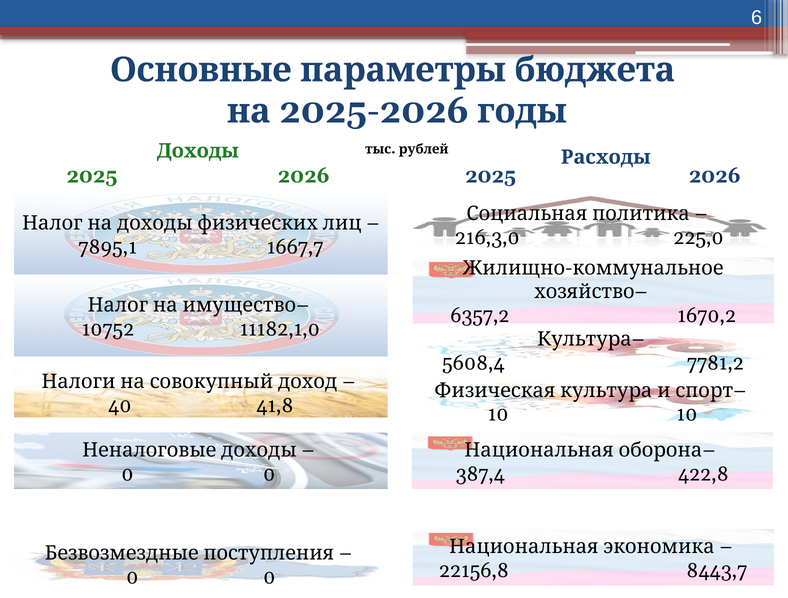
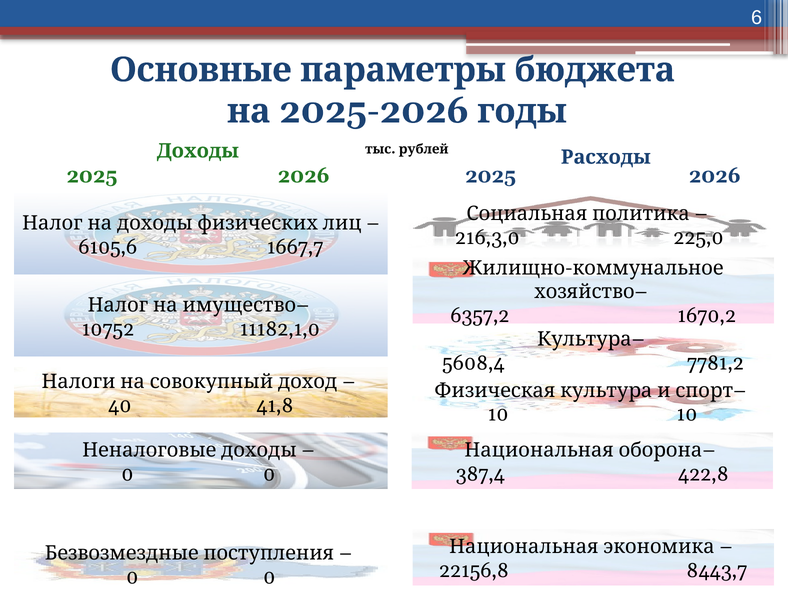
7895,1: 7895,1 -> 6105,6 (108, 247)
